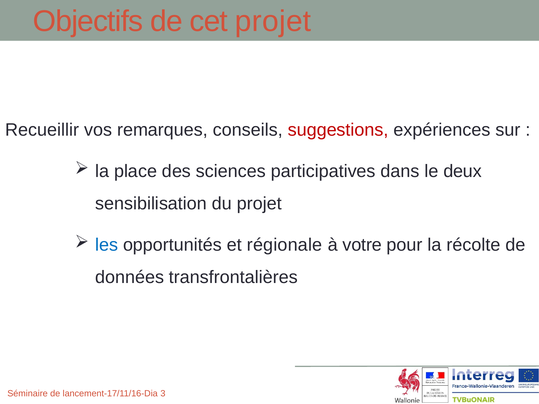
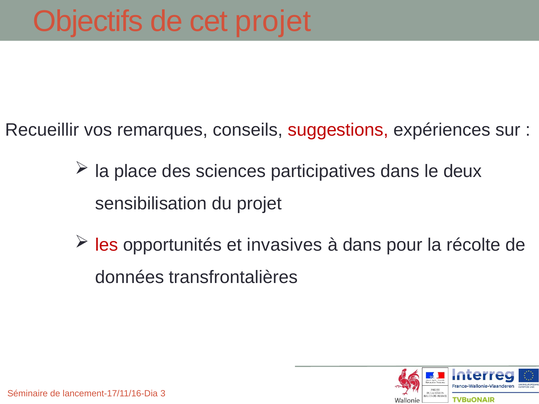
les colour: blue -> red (107, 245)
régionale: régionale -> invasives (285, 245)
à votre: votre -> dans (362, 245)
